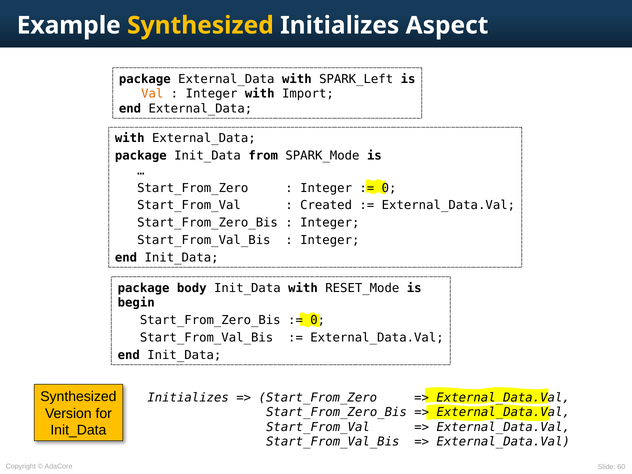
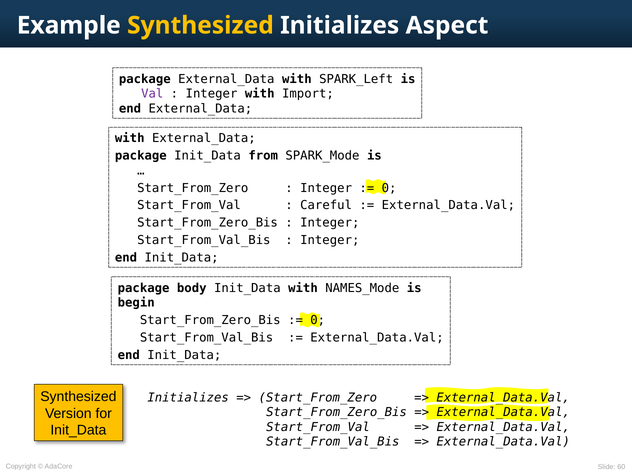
Val colour: orange -> purple (152, 94)
Created: Created -> Careful (326, 205)
RESET_Mode: RESET_Mode -> NAMES_Mode (362, 288)
